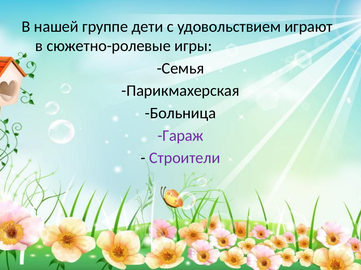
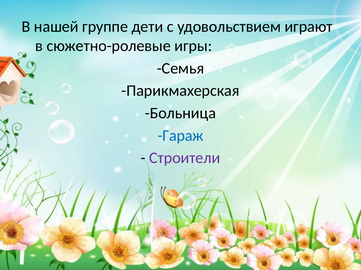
Гараж colour: purple -> blue (181, 136)
